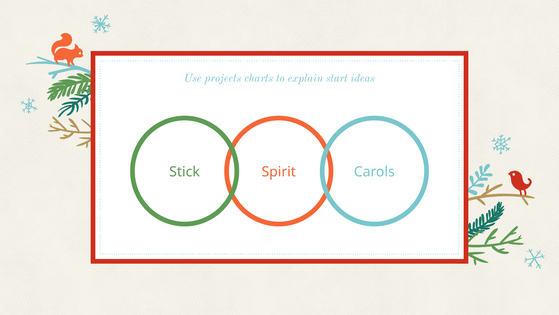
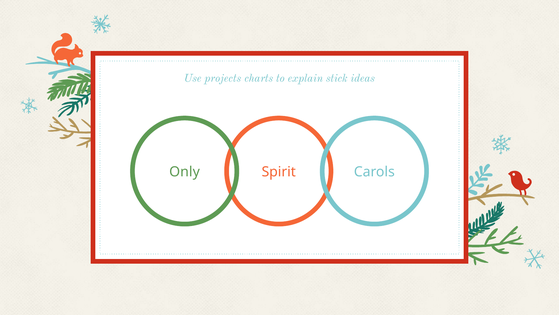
start: start -> stick (337, 78)
Stick: Stick -> Only (185, 172)
